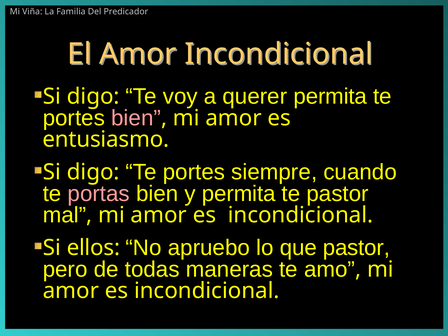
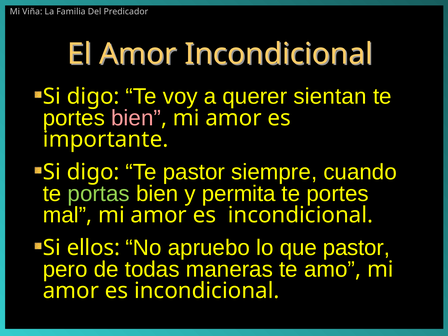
querer permita: permita -> sientan (330, 96)
entusiasmo: entusiasmo -> importante (106, 139)
digo Te portes: portes -> pastor (194, 172)
portas colour: pink -> light green (99, 194)
pastor: pastor -> portes (338, 194)
